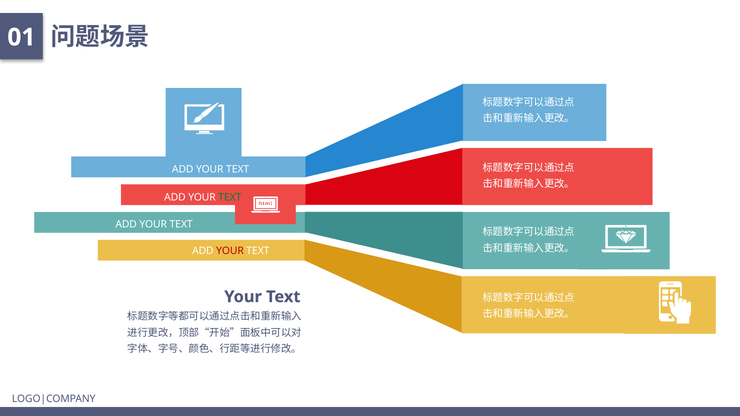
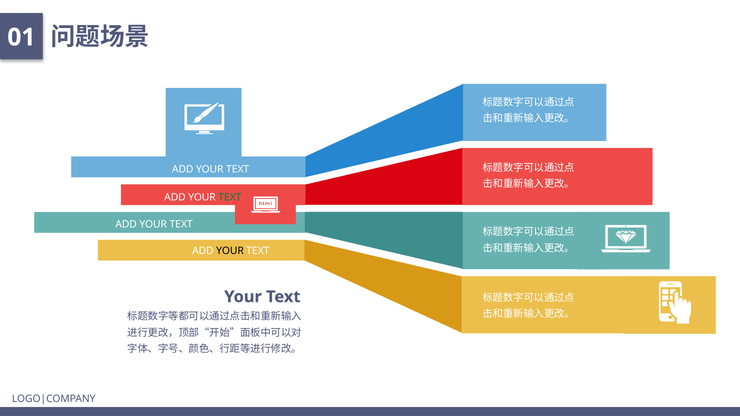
YOUR colour: red -> black (230, 251)
